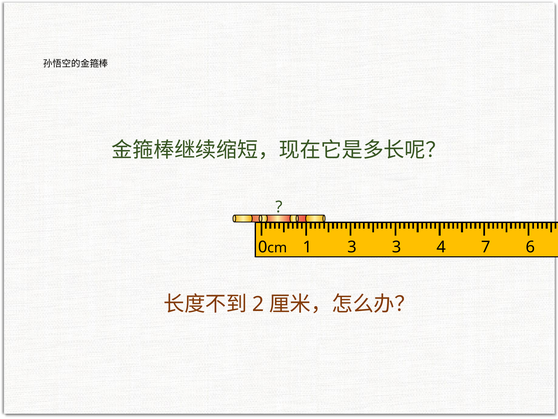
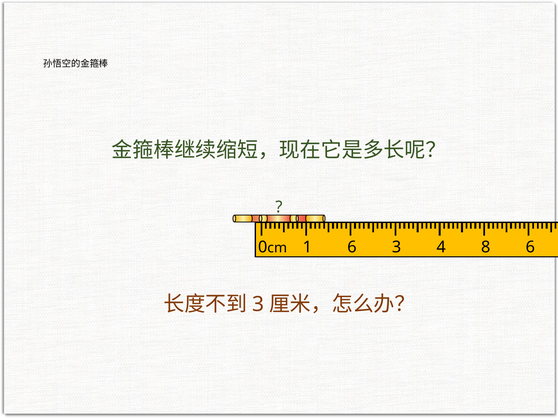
1 3: 3 -> 6 (352, 247)
7: 7 -> 8 (486, 247)
2: 2 -> 3 (258, 304)
